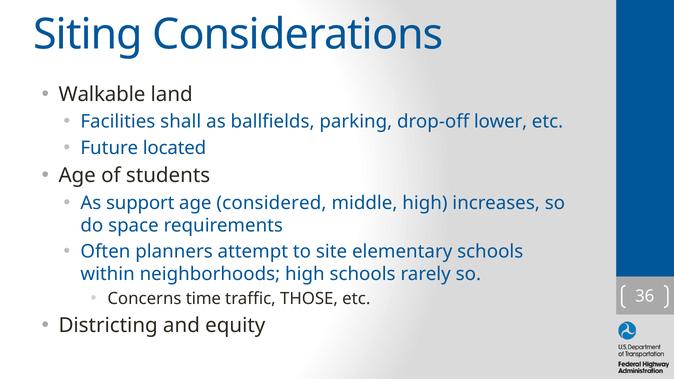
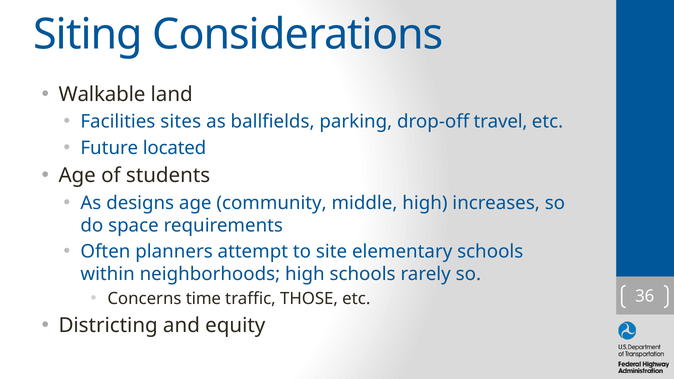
shall: shall -> sites (181, 122)
lower: lower -> travel (501, 122)
support: support -> designs (140, 203)
considered: considered -> community (272, 203)
